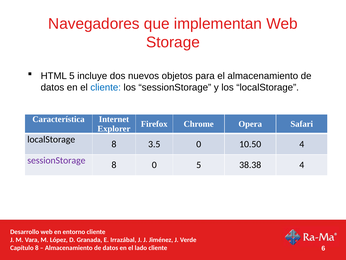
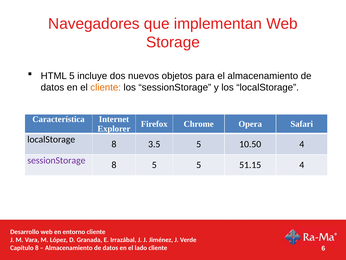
cliente colour: blue -> orange (106, 87)
3.5 0: 0 -> 5 (199, 144)
8 0: 0 -> 5 (154, 165)
38.38: 38.38 -> 51.15 (250, 165)
